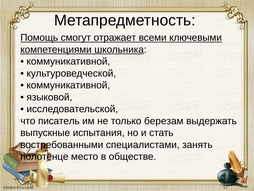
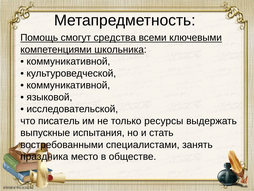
отражает: отражает -> средства (115, 38)
березам: березам -> ресурсы (164, 121)
полотенце: полотенце -> праздника (44, 156)
